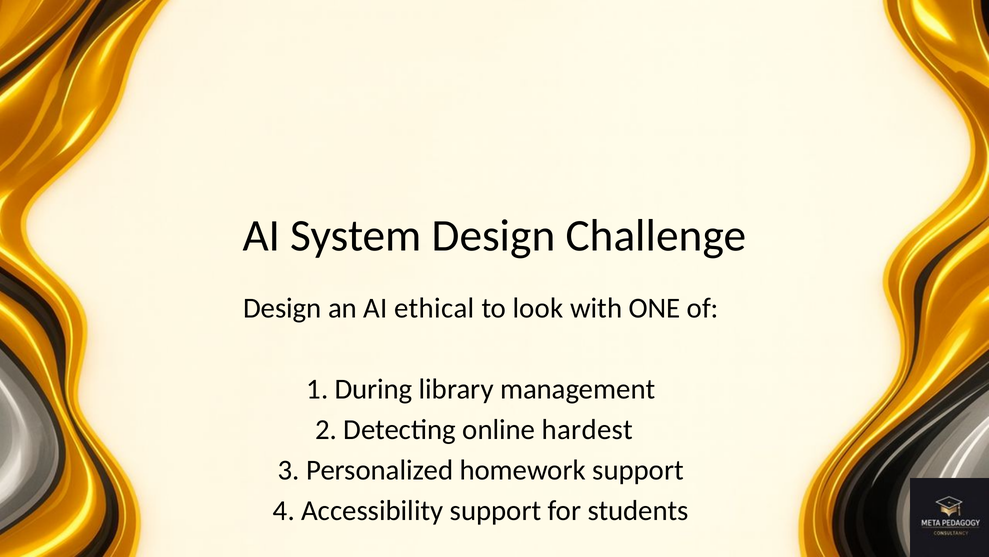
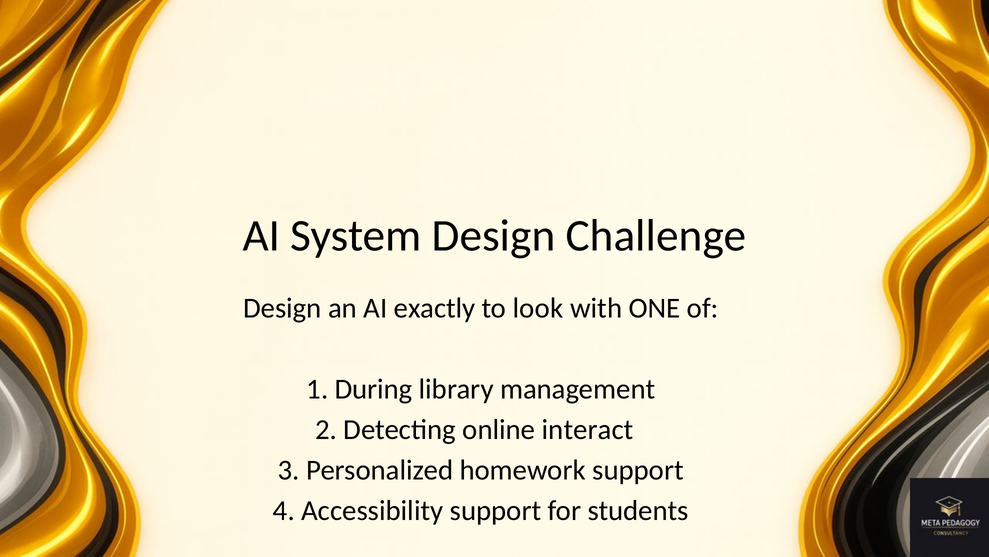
ethical: ethical -> exactly (435, 308)
hardest: hardest -> interact (588, 429)
